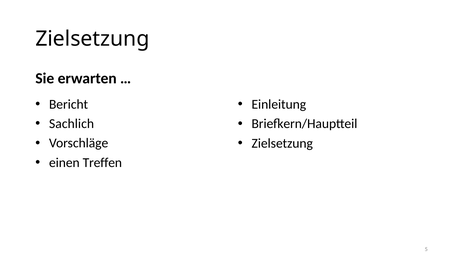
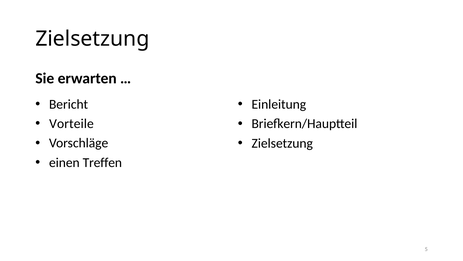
Sachlich: Sachlich -> Vorteile (72, 123)
